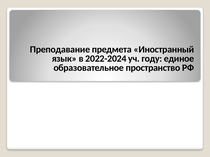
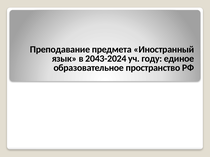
2022-2024: 2022-2024 -> 2043-2024 (106, 59)
